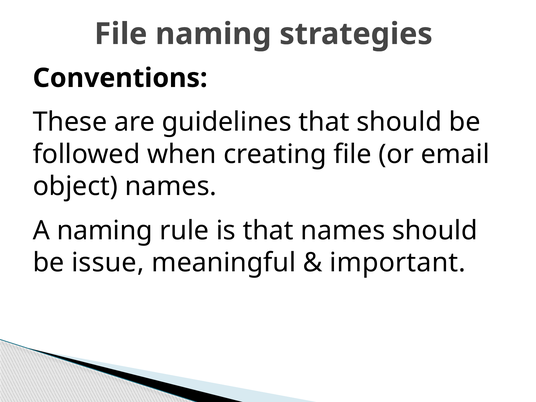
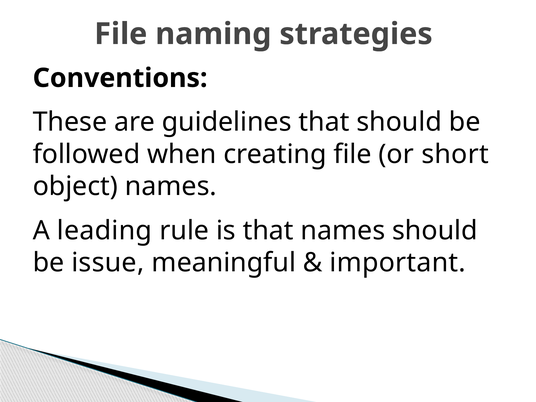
email: email -> short (455, 154)
A naming: naming -> leading (104, 231)
